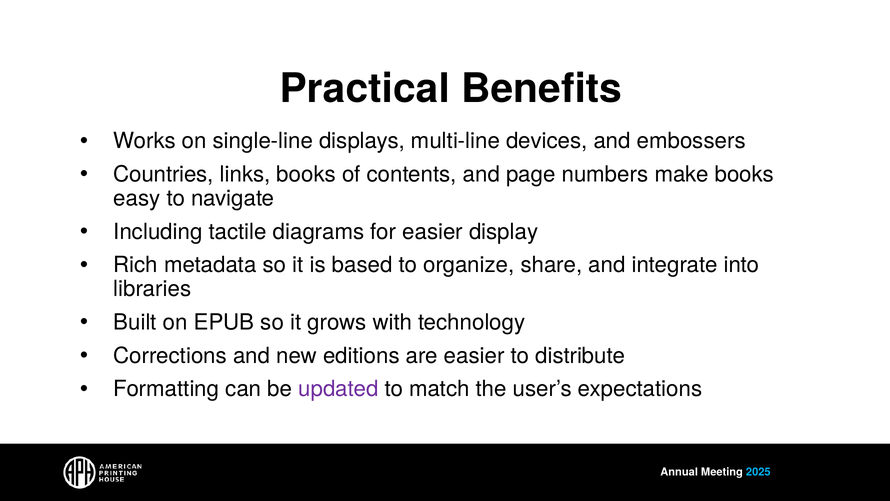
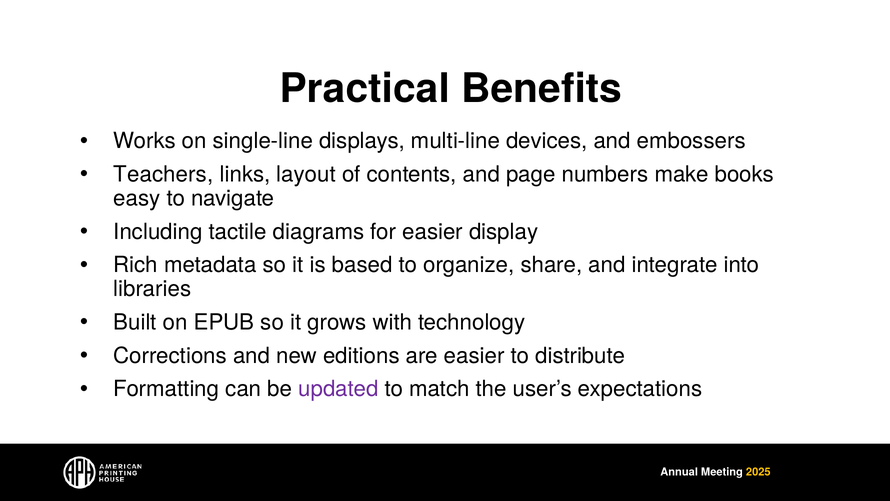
Countries: Countries -> Teachers (163, 174)
links books: books -> layout (306, 174)
2025 colour: light blue -> yellow (758, 472)
